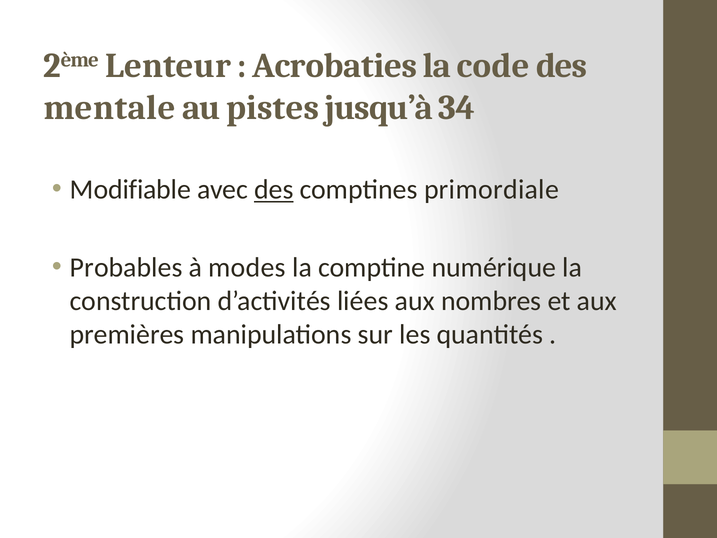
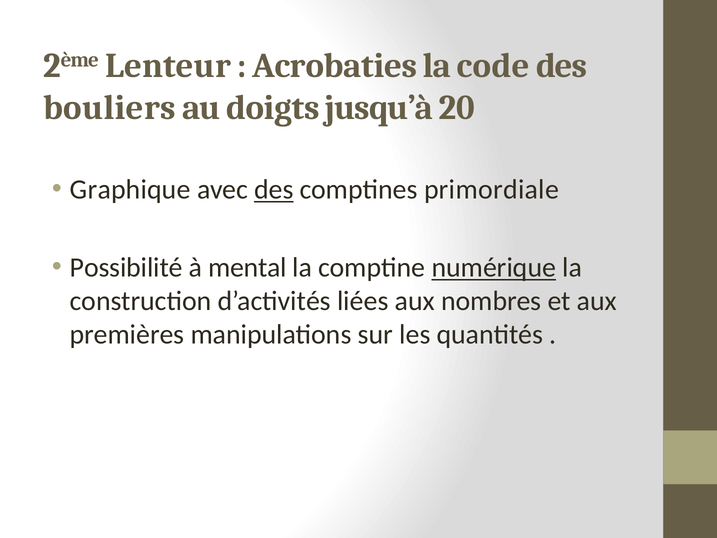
mentale: mentale -> bouliers (109, 108)
pistes: pistes -> doigts (273, 108)
34: 34 -> 20 (457, 108)
Modifiable: Modifiable -> Graphique (130, 190)
Probables: Probables -> Possibilité (126, 267)
modes: modes -> mental (247, 267)
numérique underline: none -> present (494, 267)
